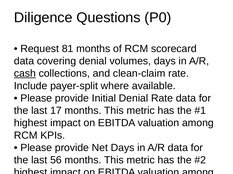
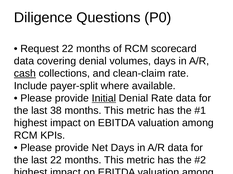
Request 81: 81 -> 22 (68, 49)
Initial underline: none -> present (104, 99)
17: 17 -> 38 (56, 111)
last 56: 56 -> 22 (56, 161)
